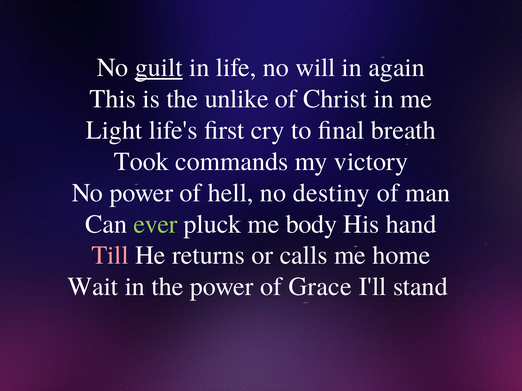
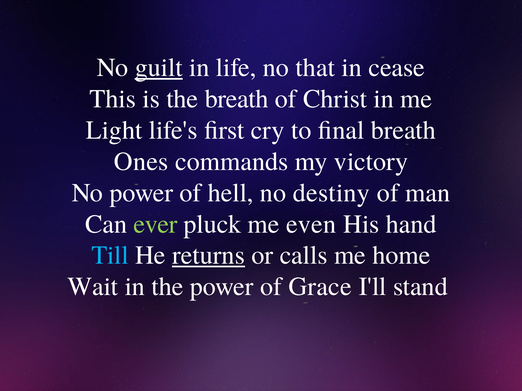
will: will -> that (315, 68)
again: again -> cease (397, 68)
the unlike: unlike -> breath (237, 99)
Took: Took -> Ones (141, 162)
body: body -> even (311, 224)
Till colour: pink -> light blue (110, 256)
returns underline: none -> present (208, 256)
